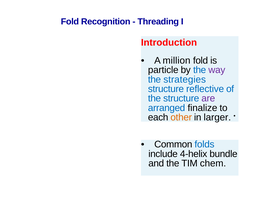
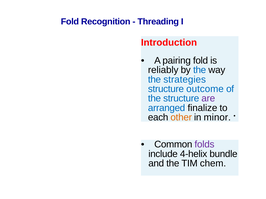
million: million -> pairing (177, 61)
particle: particle -> reliably (163, 70)
way colour: purple -> black (217, 70)
reflective: reflective -> outcome (205, 89)
larger: larger -> minor (217, 118)
folds colour: blue -> purple (204, 145)
